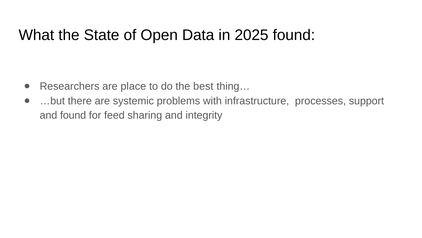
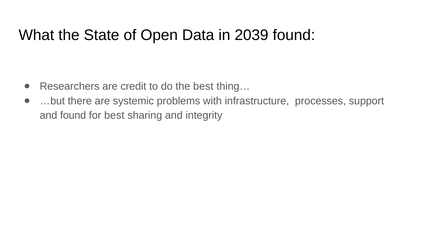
2025: 2025 -> 2039 (252, 35)
place: place -> credit (133, 86)
for feed: feed -> best (114, 115)
